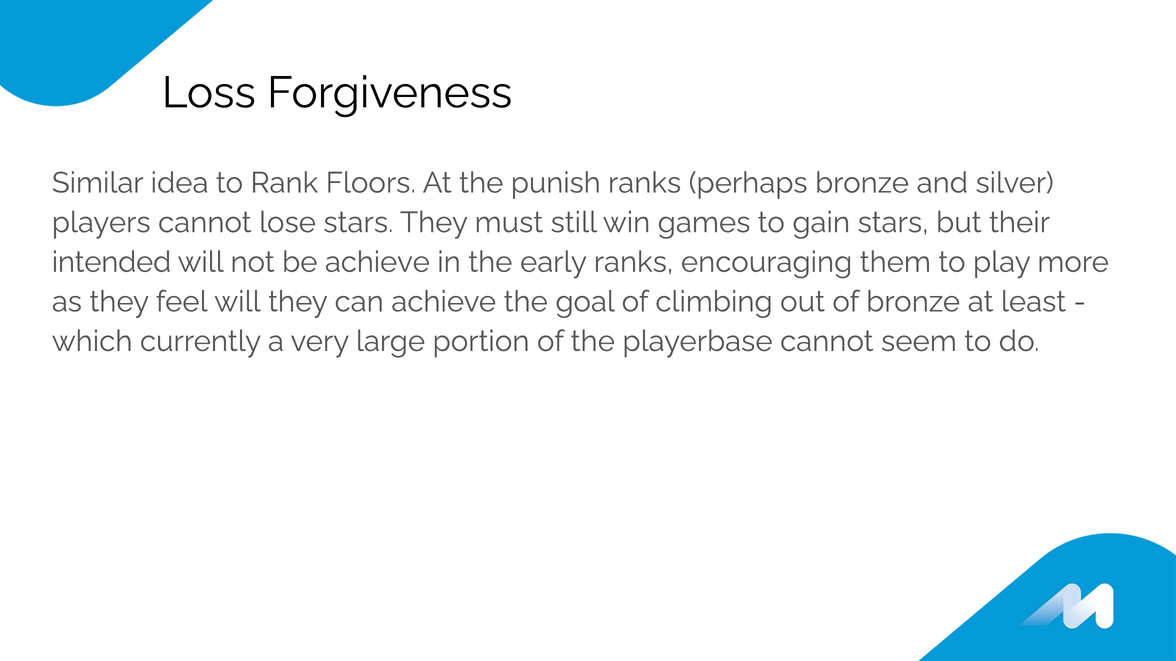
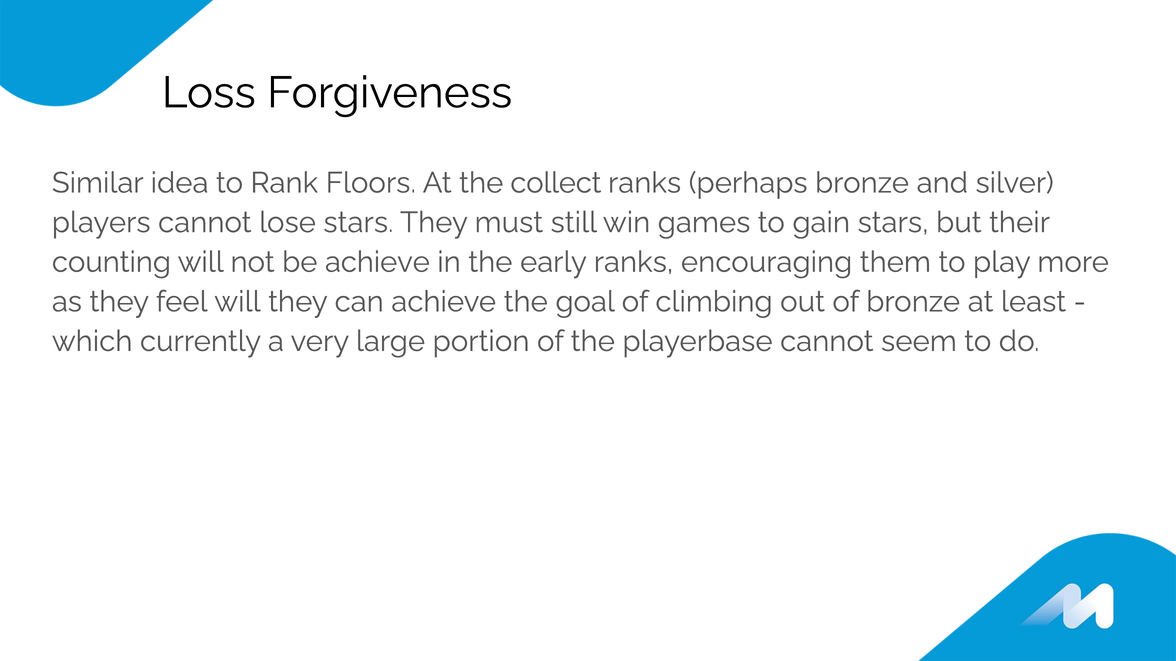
punish: punish -> collect (556, 183)
intended: intended -> counting (111, 262)
